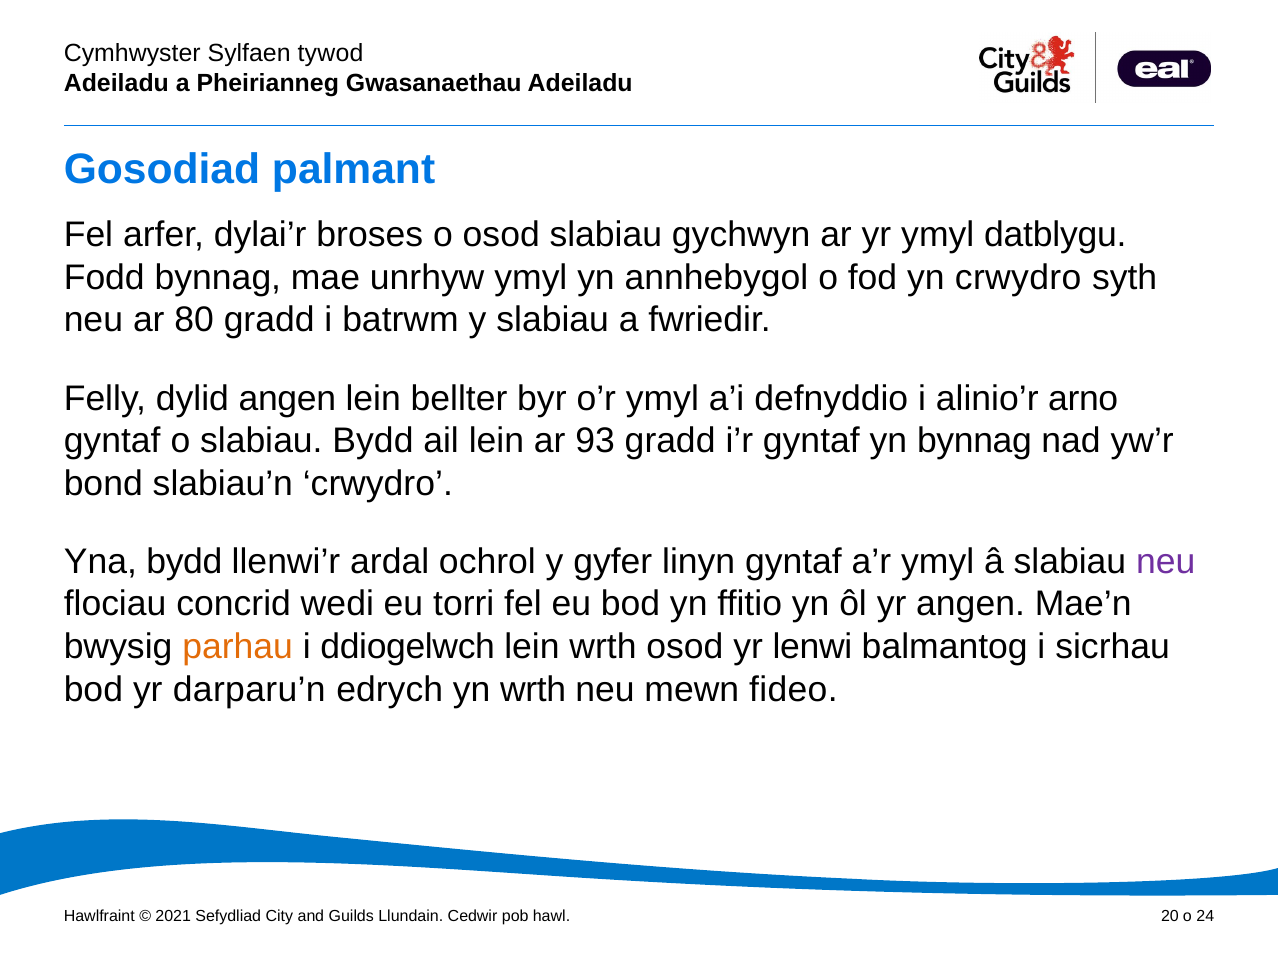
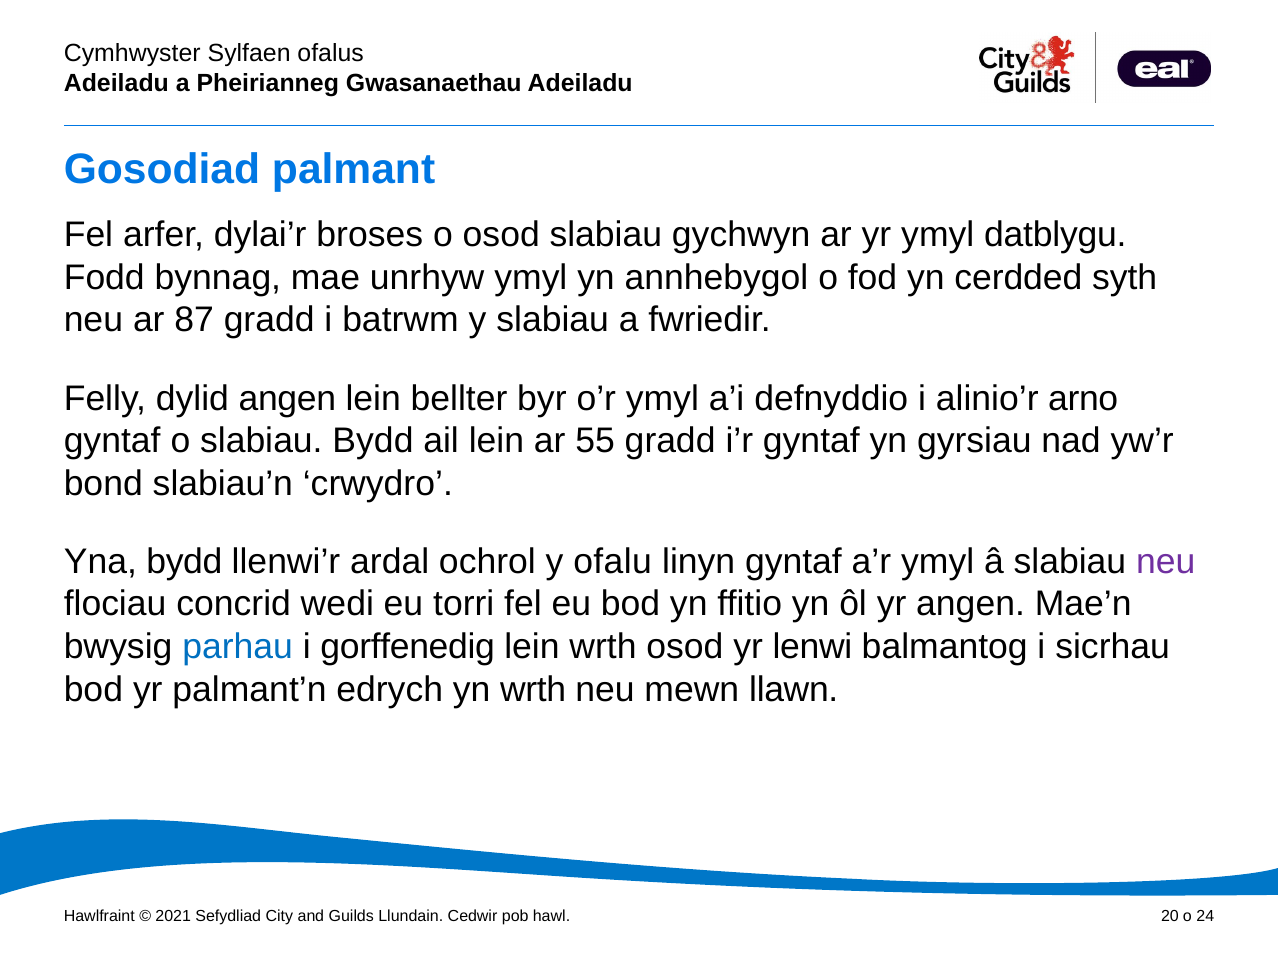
tywod: tywod -> ofalus (331, 53)
yn crwydro: crwydro -> cerdded (1018, 278)
80: 80 -> 87 (194, 320)
93: 93 -> 55 (595, 441)
yn bynnag: bynnag -> gyrsiau (974, 441)
gyfer: gyfer -> ofalu (613, 562)
parhau colour: orange -> blue (238, 647)
ddiogelwch: ddiogelwch -> gorffenedig (408, 647)
darparu’n: darparu’n -> palmant’n (249, 690)
fideo: fideo -> llawn (794, 690)
